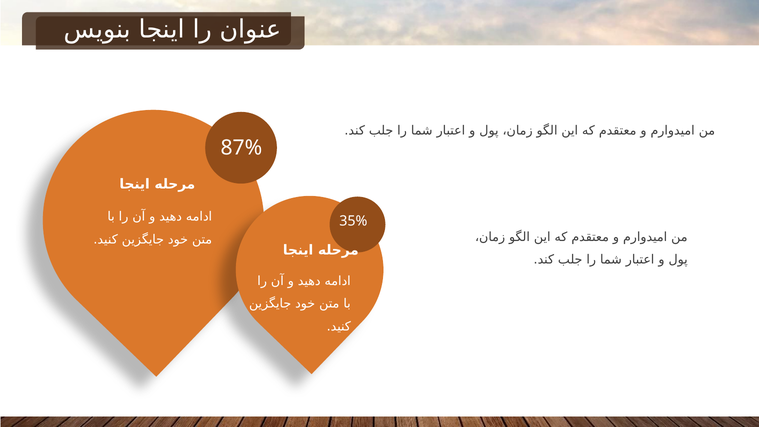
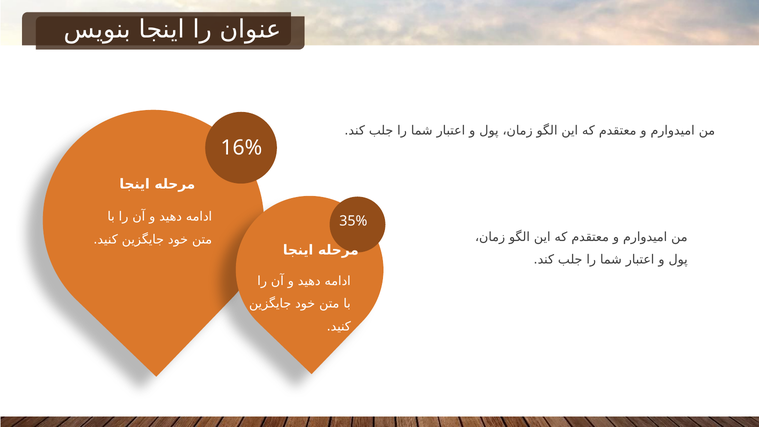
87%: 87% -> 16% (241, 148)
